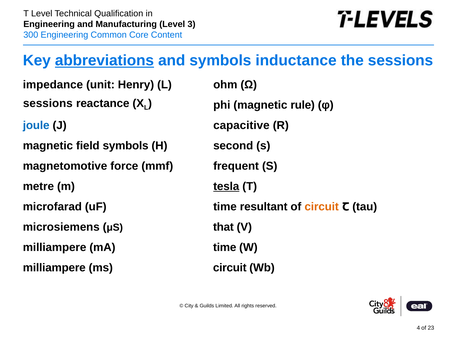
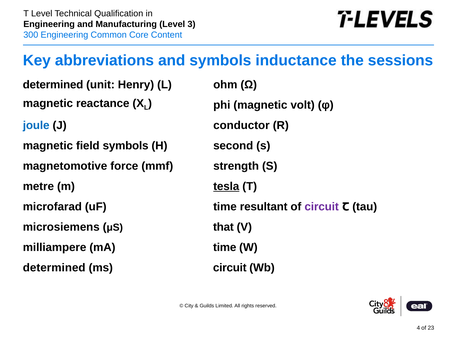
abbreviations underline: present -> none (104, 61)
impedance: impedance -> determined (53, 85)
sessions: sessions -> magnetic (48, 103)
rule: rule -> volt (303, 105)
capacitive: capacitive -> conductor (241, 125)
frequent: frequent -> strength (236, 166)
circuit colour: orange -> purple (322, 207)
milliampere: milliampere -> determined (54, 268)
